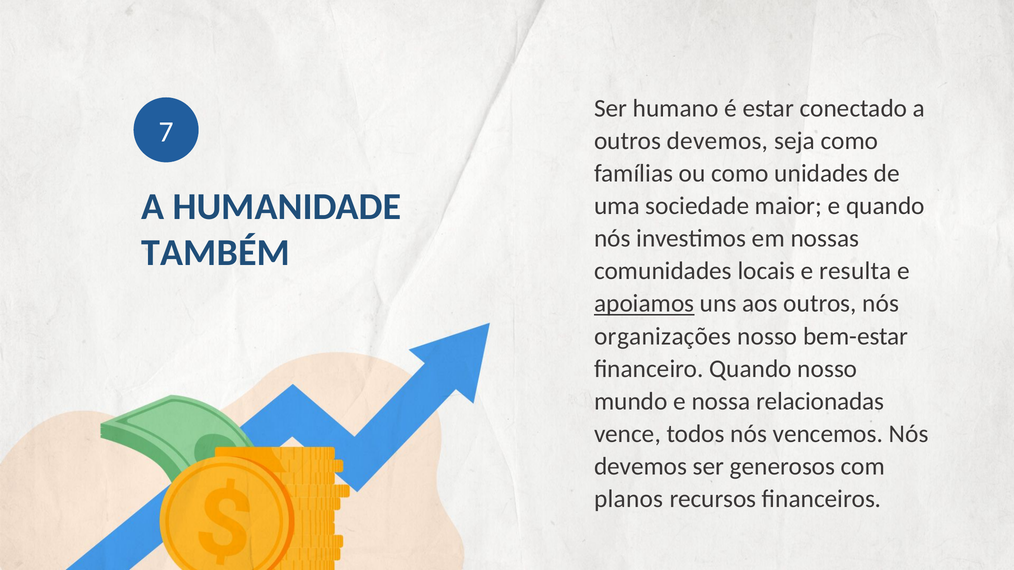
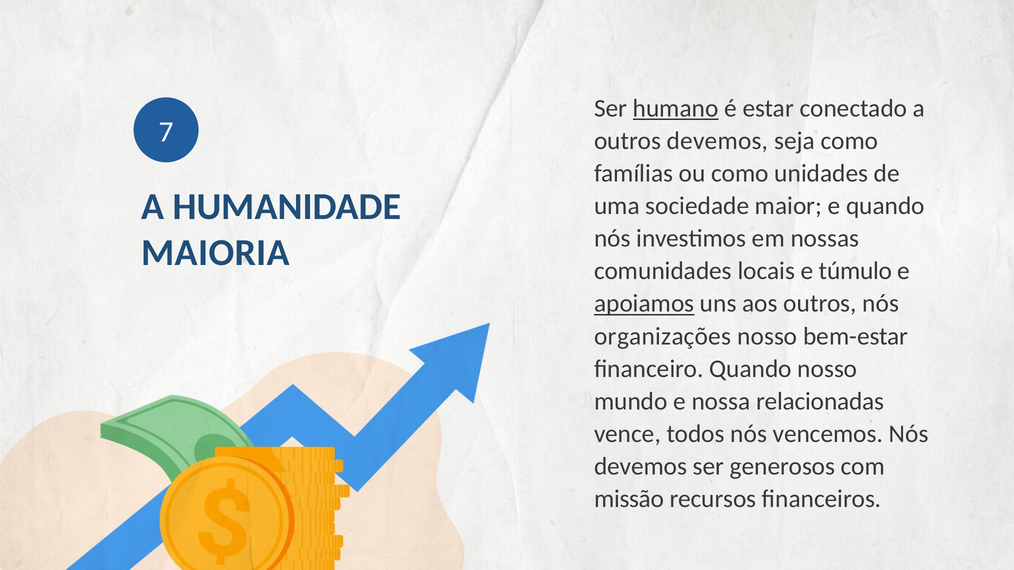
humano underline: none -> present (676, 109)
TAMBÉM: TAMBÉM -> MAIORIA (215, 253)
resulta: resulta -> túmulo (855, 271)
planos: planos -> missão (629, 499)
